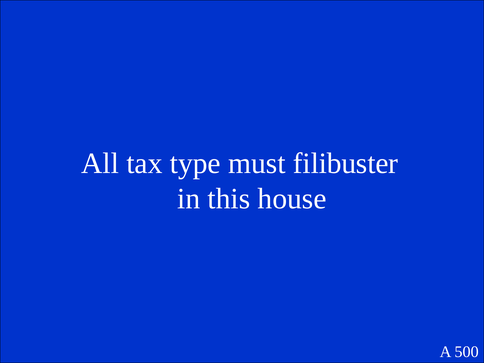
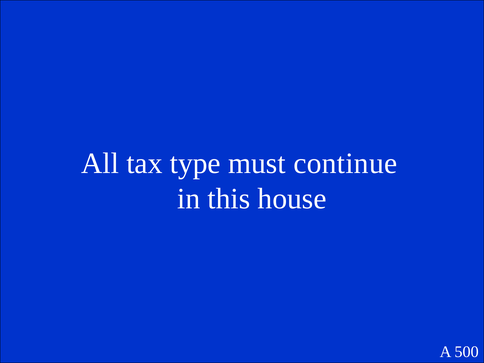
filibuster: filibuster -> continue (345, 163)
